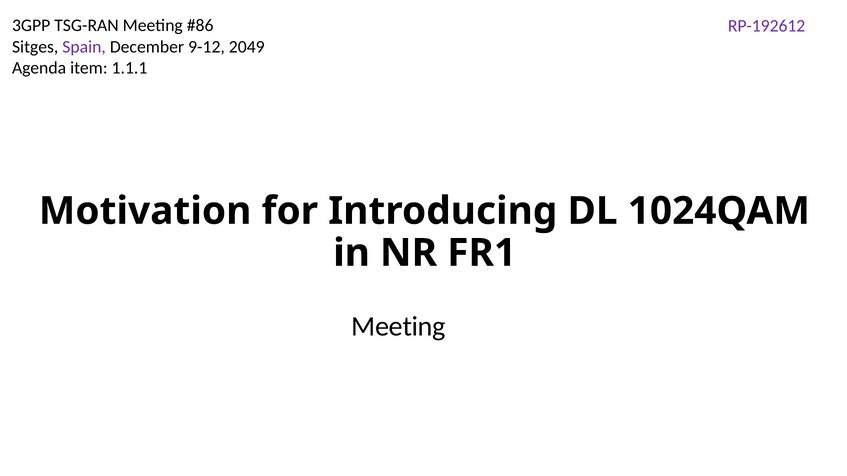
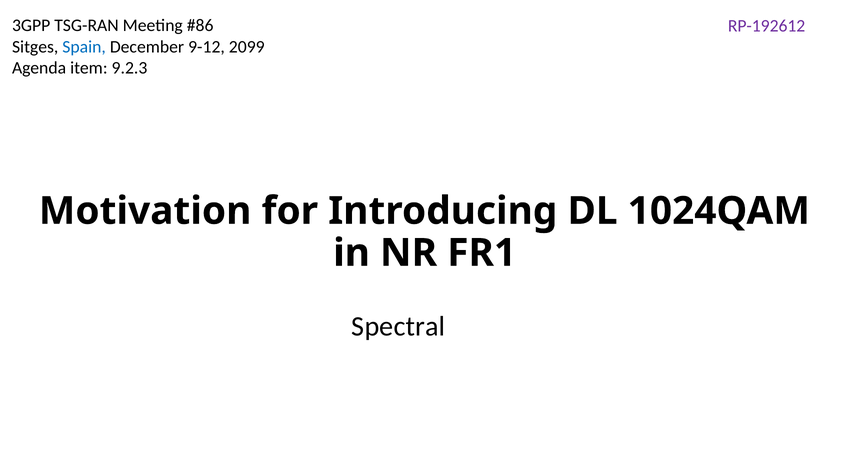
Spain colour: purple -> blue (84, 47)
2049: 2049 -> 2099 (247, 47)
1.1.1: 1.1.1 -> 9.2.3 (129, 68)
Meeting: Meeting -> Spectral (398, 327)
